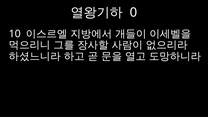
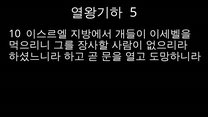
0: 0 -> 5 (133, 13)
